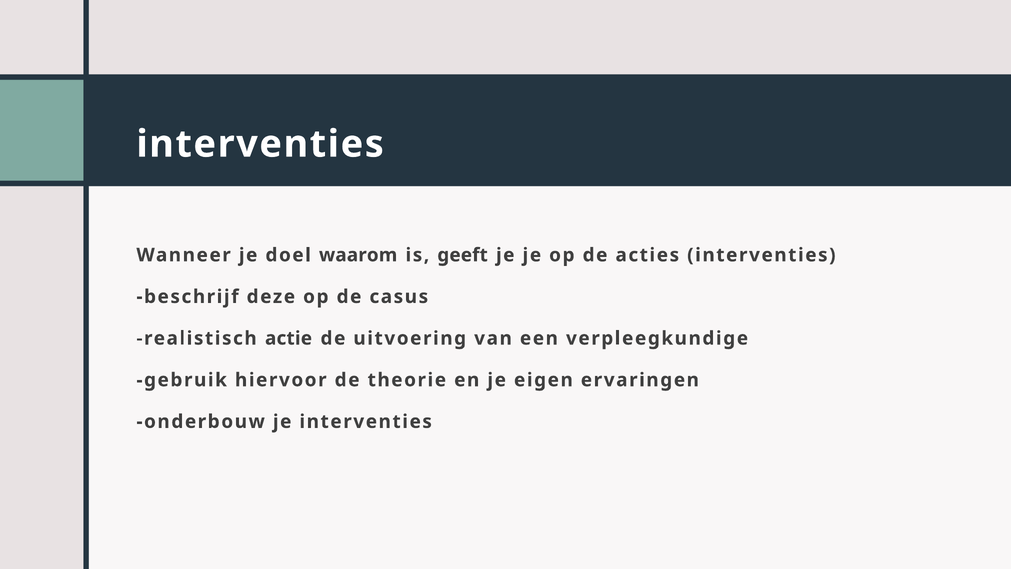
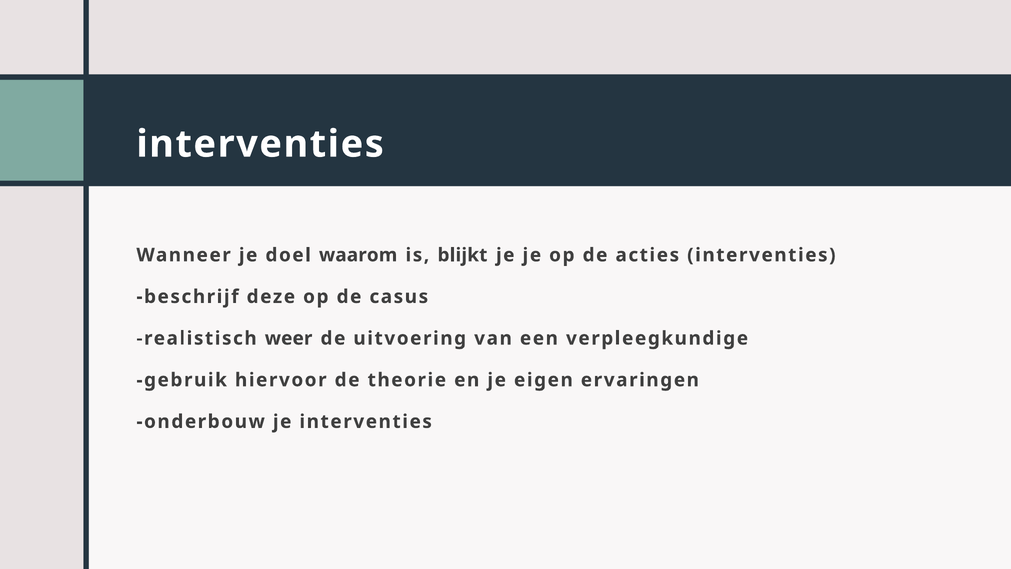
geeft: geeft -> blijkt (462, 255)
actie: actie -> weer (289, 338)
